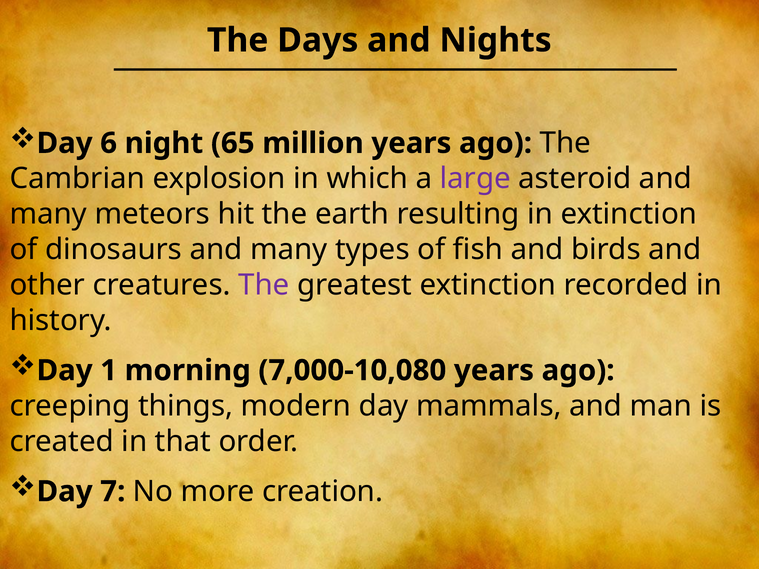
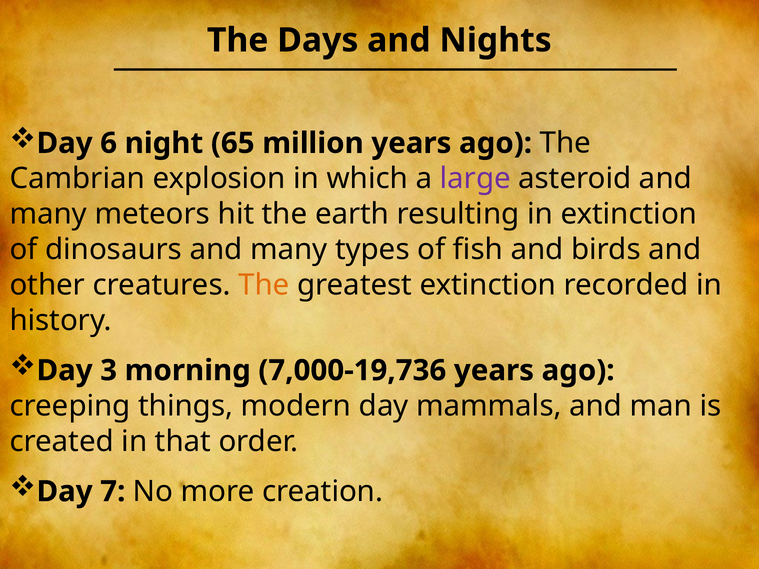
The colour: purple -> orange (264, 285)
1: 1 -> 3 (109, 371)
7,000-10,080: 7,000-10,080 -> 7,000-19,736 (352, 371)
